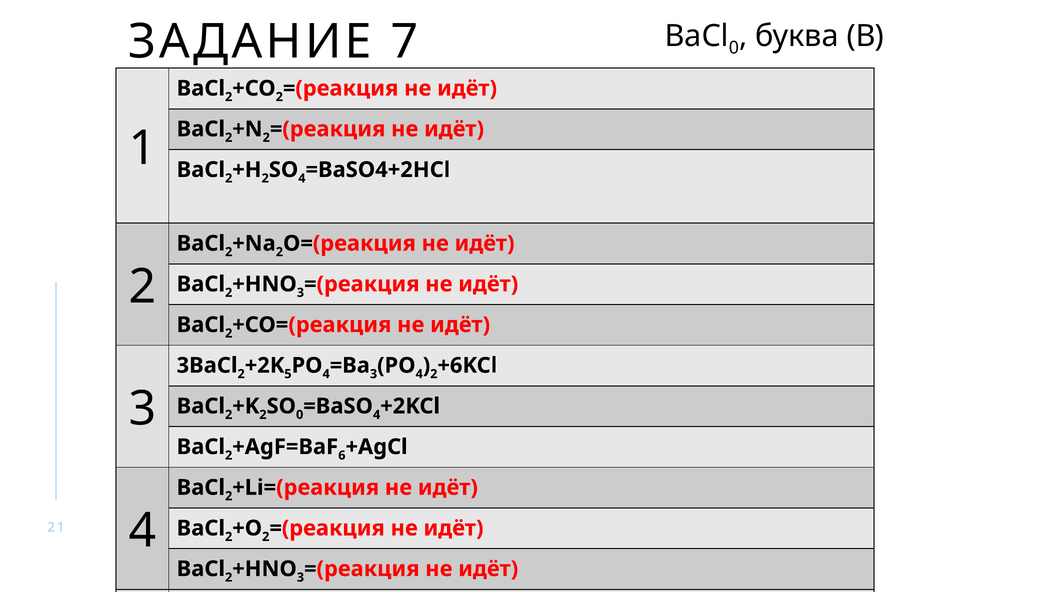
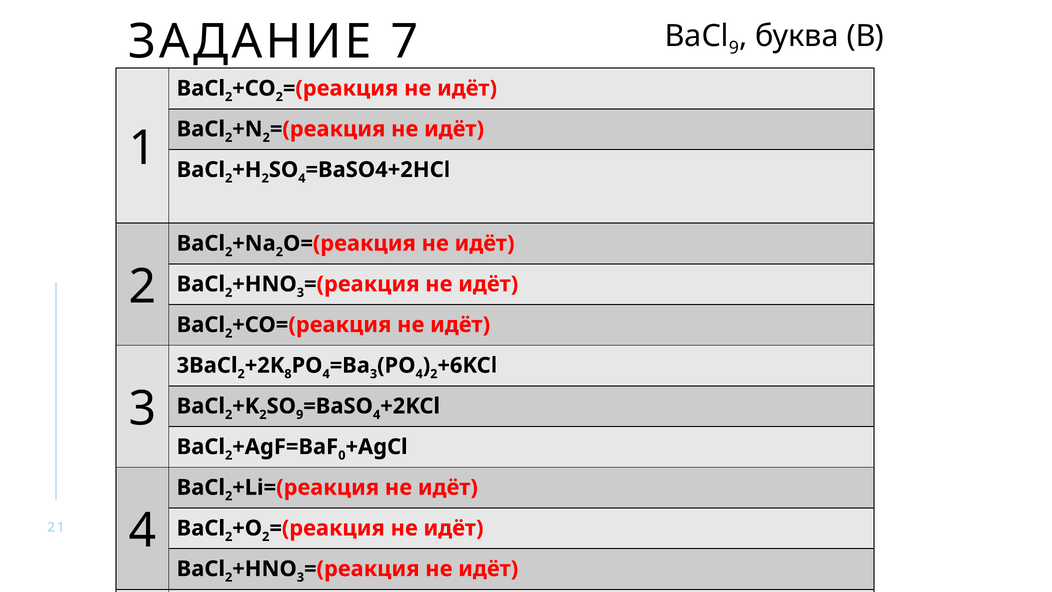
0: 0 -> 9 (734, 48)
5: 5 -> 8 (288, 374)
0: 0 -> 9 (300, 415)
6: 6 -> 0 (342, 455)
